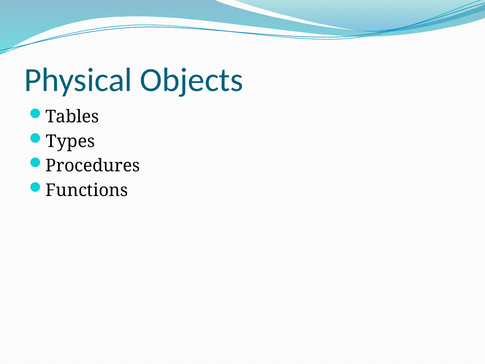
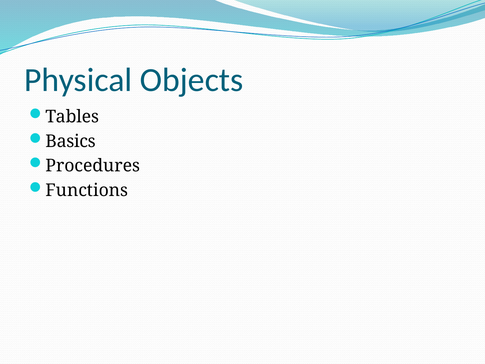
Types: Types -> Basics (71, 141)
